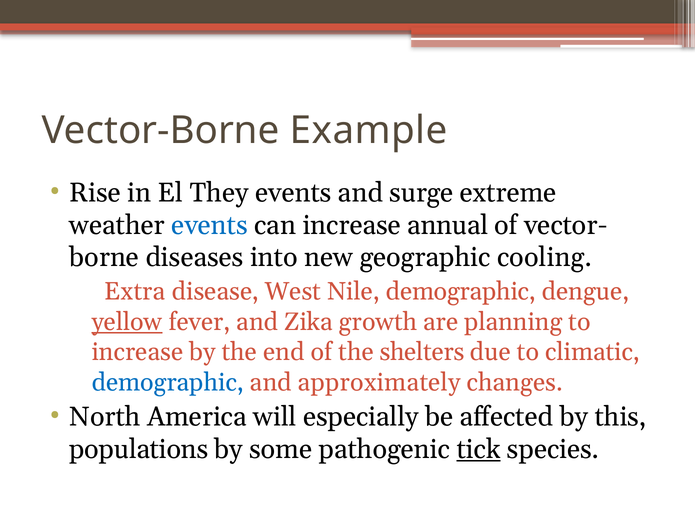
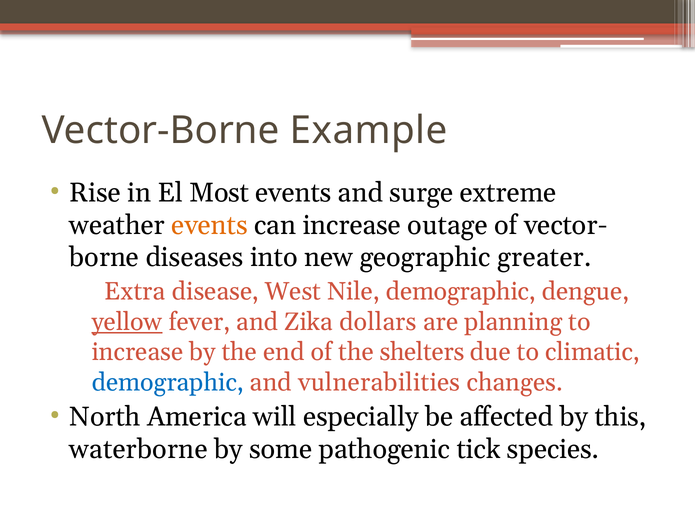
They: They -> Most (219, 192)
events colour: blue -> orange (210, 225)
annual: annual -> outage (448, 225)
cooling: cooling -> greater (544, 257)
growth: growth -> dollars (378, 321)
approximately: approximately -> vulnerabilities (379, 382)
populations: populations -> waterborne (138, 448)
tick underline: present -> none (479, 448)
